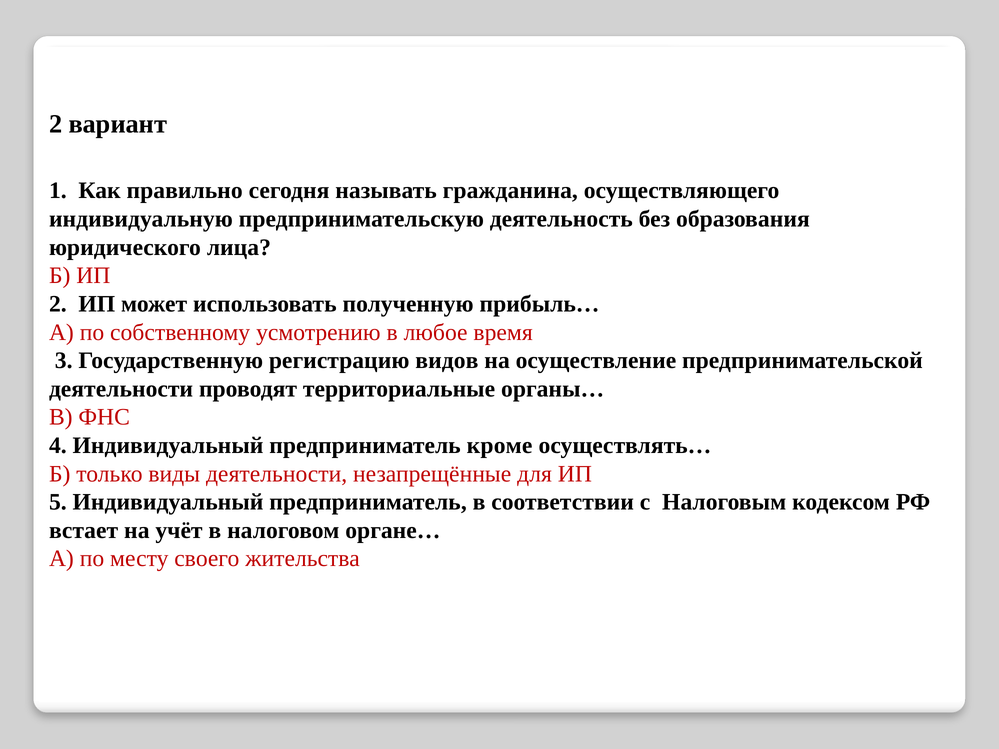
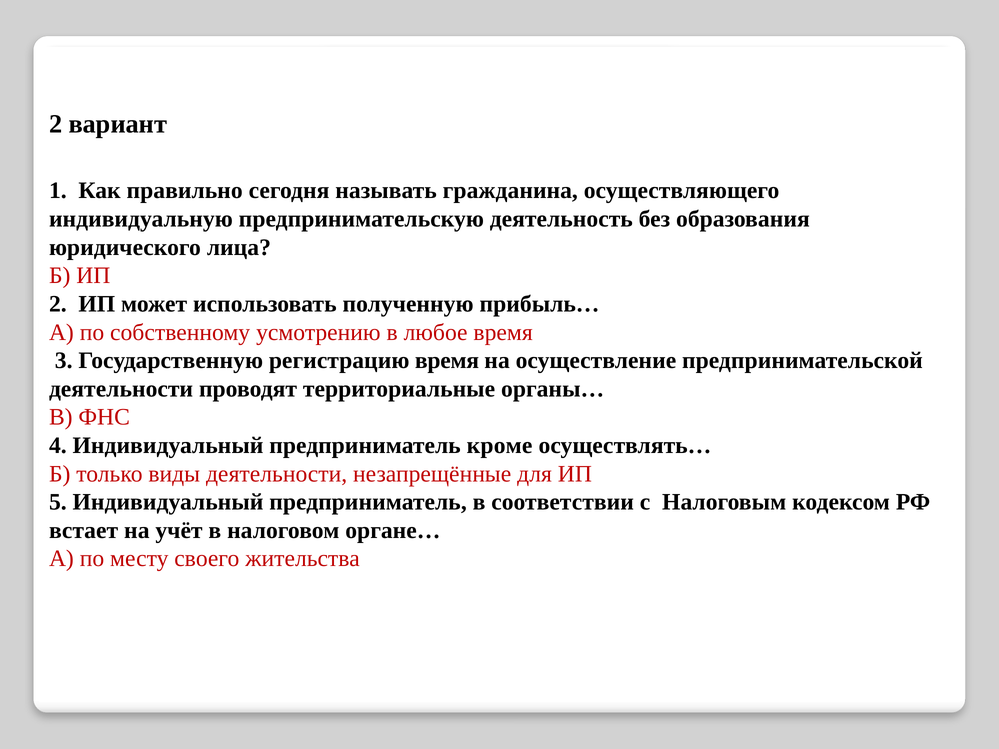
регистрацию видов: видов -> время (447, 361)
